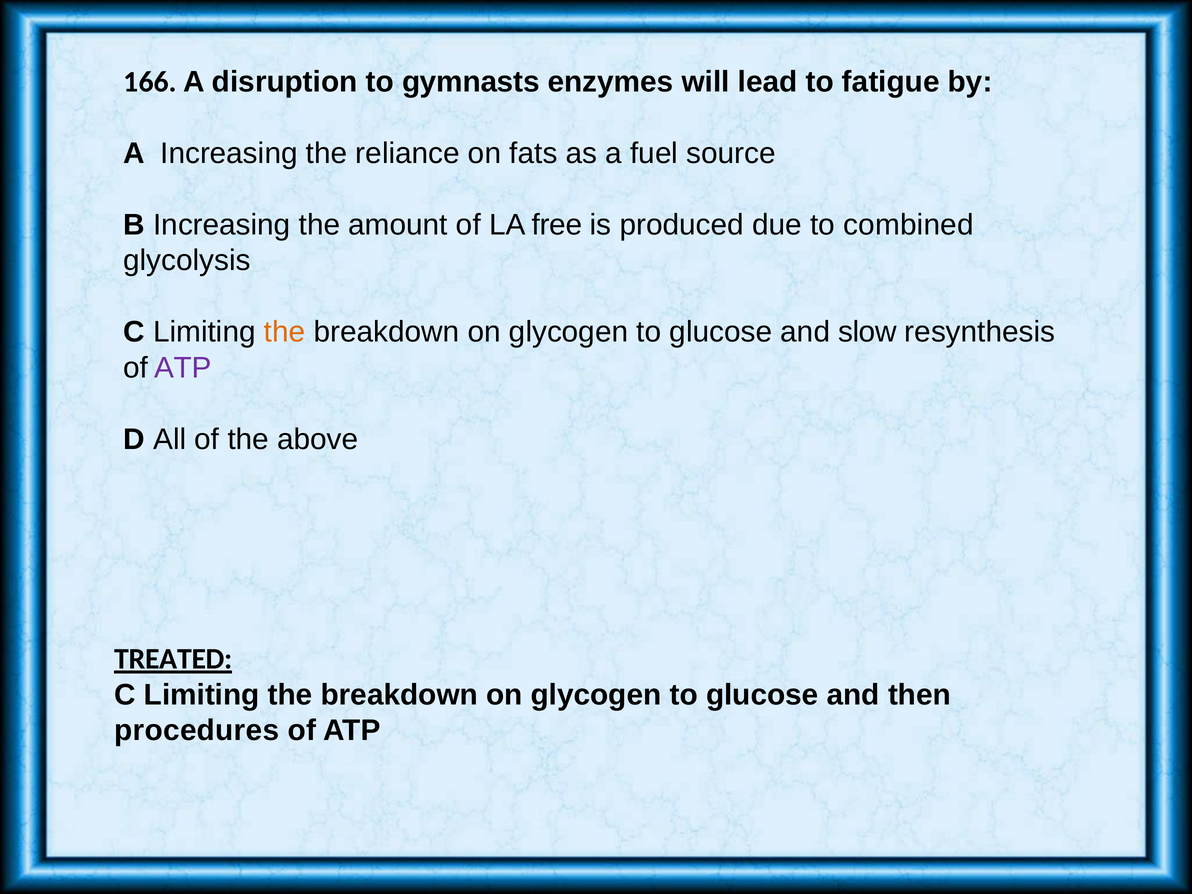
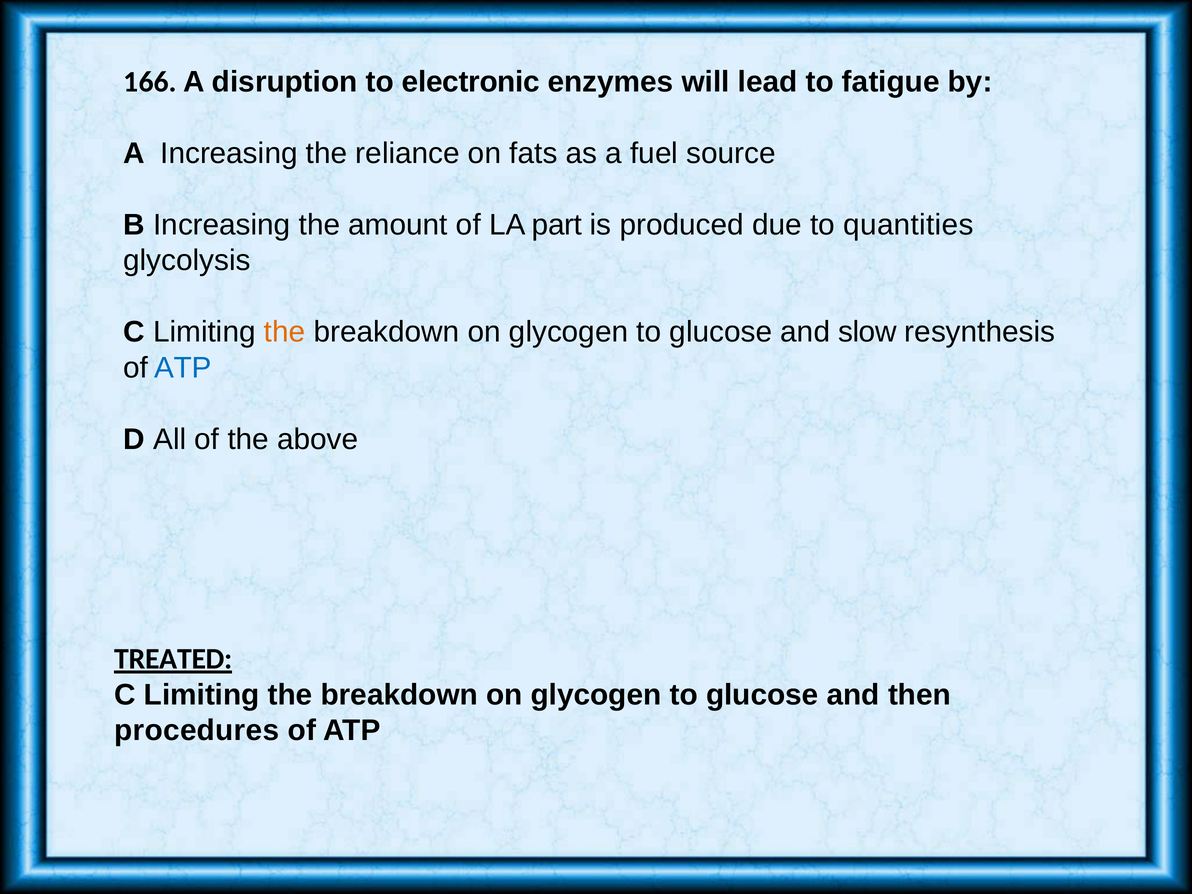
gymnasts: gymnasts -> electronic (471, 82)
free: free -> part (557, 225)
combined: combined -> quantities (908, 225)
ATP colour: purple -> blue (183, 368)
